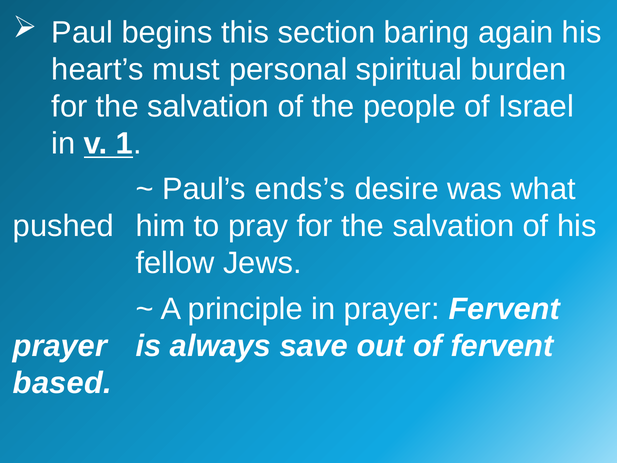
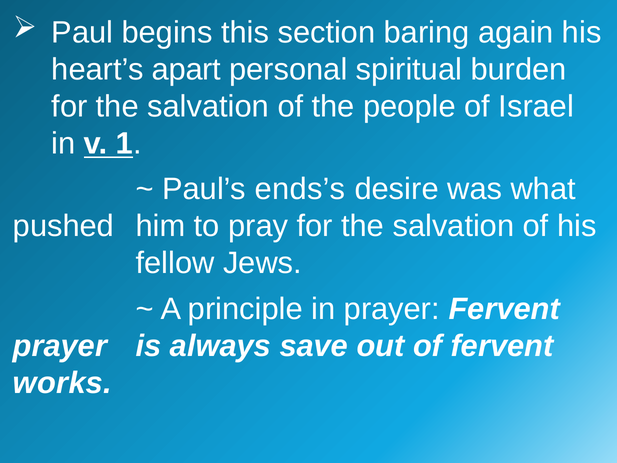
must: must -> apart (186, 69)
based: based -> works (62, 383)
